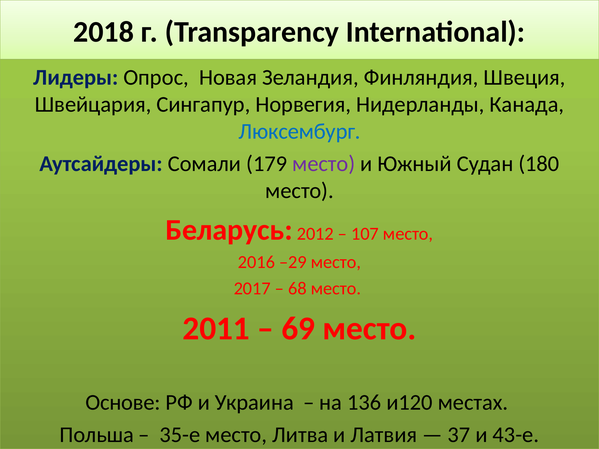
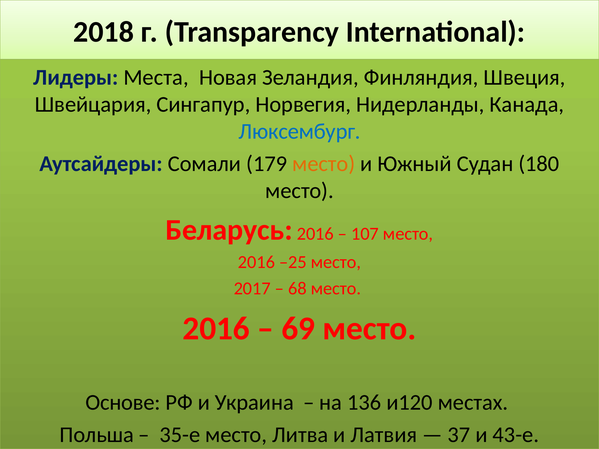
Опрос: Опрос -> Места (156, 78)
место colour: purple -> orange (324, 164)
Беларусь 2012: 2012 -> 2016 (315, 234)
–29: –29 -> –25 (293, 262)
2011: 2011 -> 2016 (216, 329)
